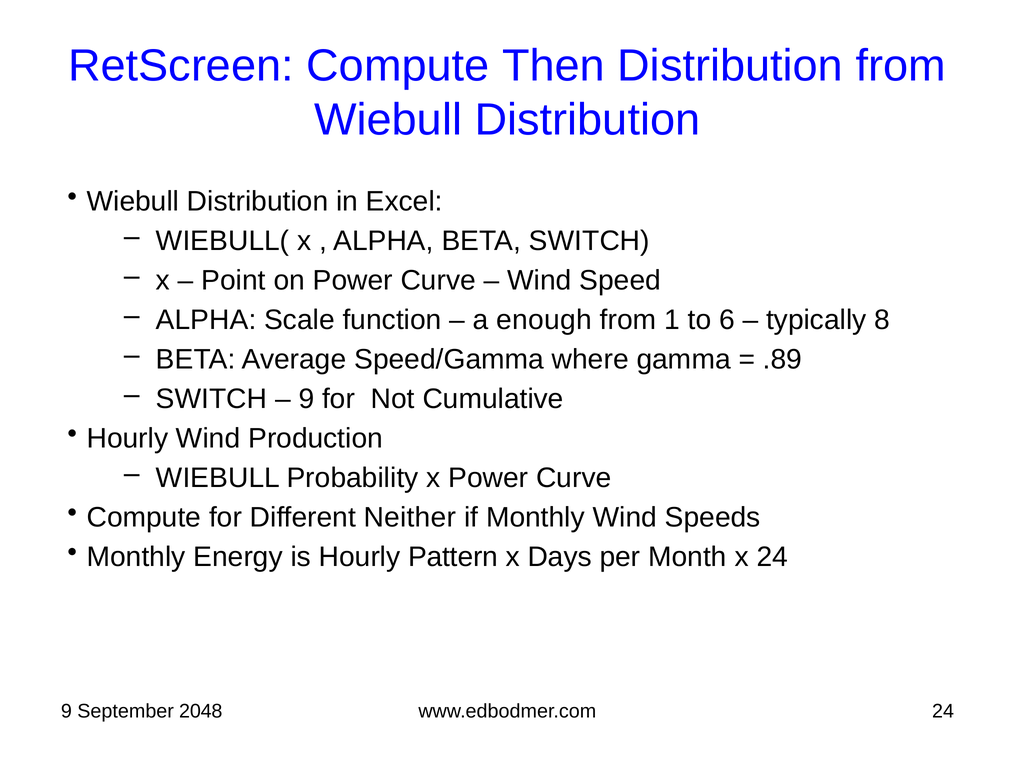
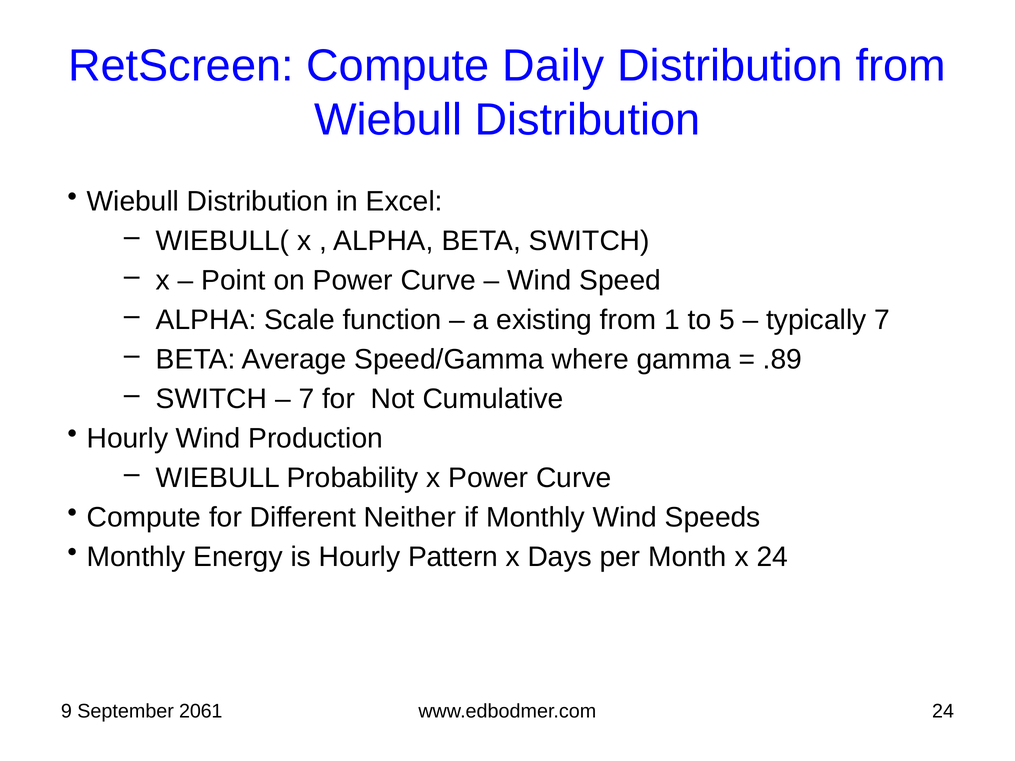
Then: Then -> Daily (553, 66)
enough: enough -> existing (544, 320)
6: 6 -> 5 (727, 320)
typically 8: 8 -> 7 (882, 320)
9: 9 -> 7 (307, 399)
2048: 2048 -> 2061 (201, 712)
